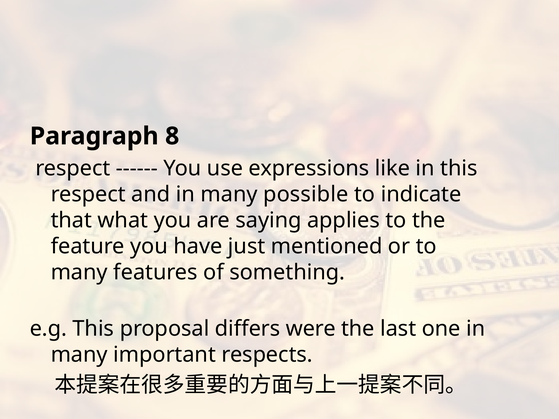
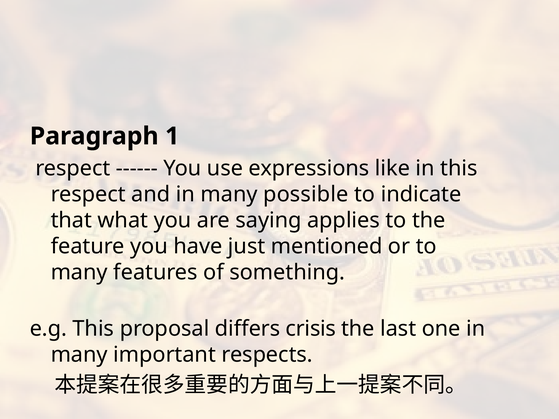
8: 8 -> 1 (172, 136)
were: were -> crisis (311, 329)
